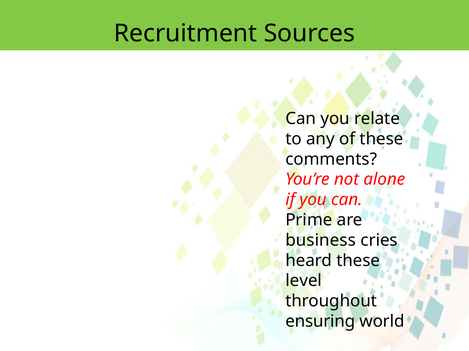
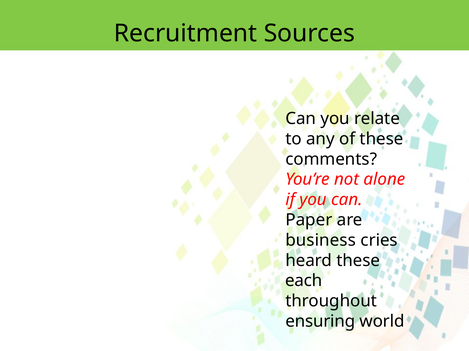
Prime: Prime -> Paper (309, 220)
level: level -> each (304, 281)
